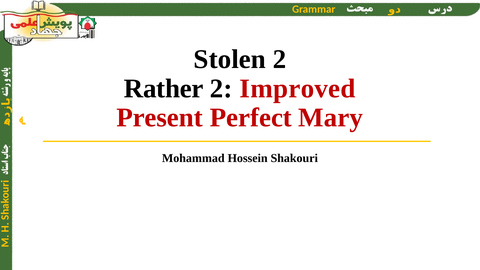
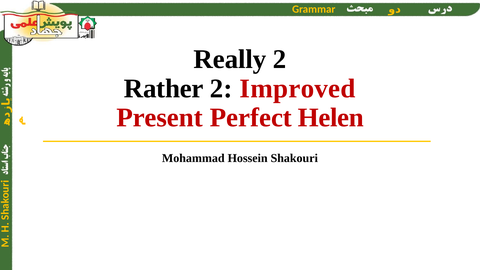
Stolen: Stolen -> Really (230, 59)
Mary: Mary -> Helen (331, 118)
